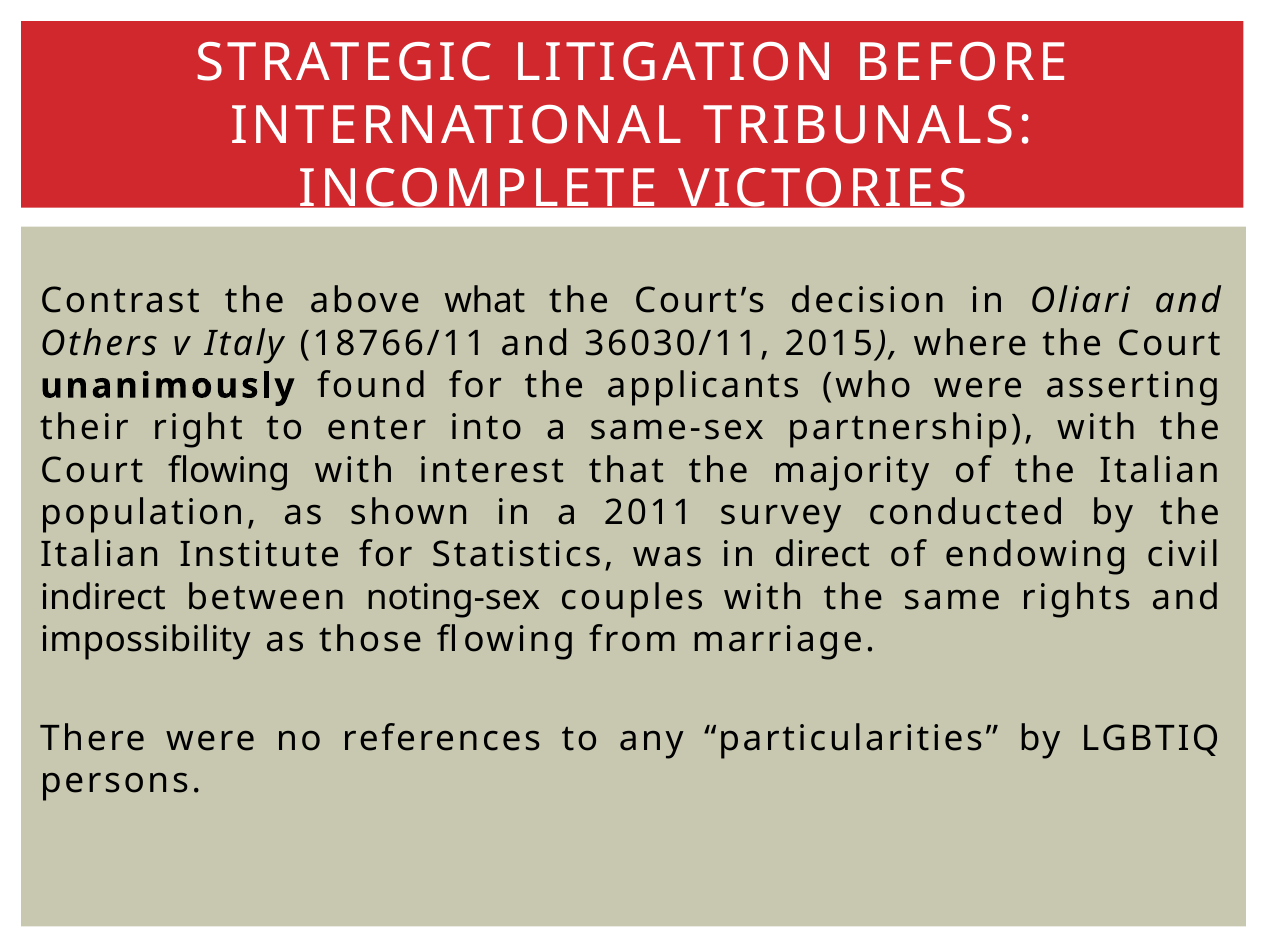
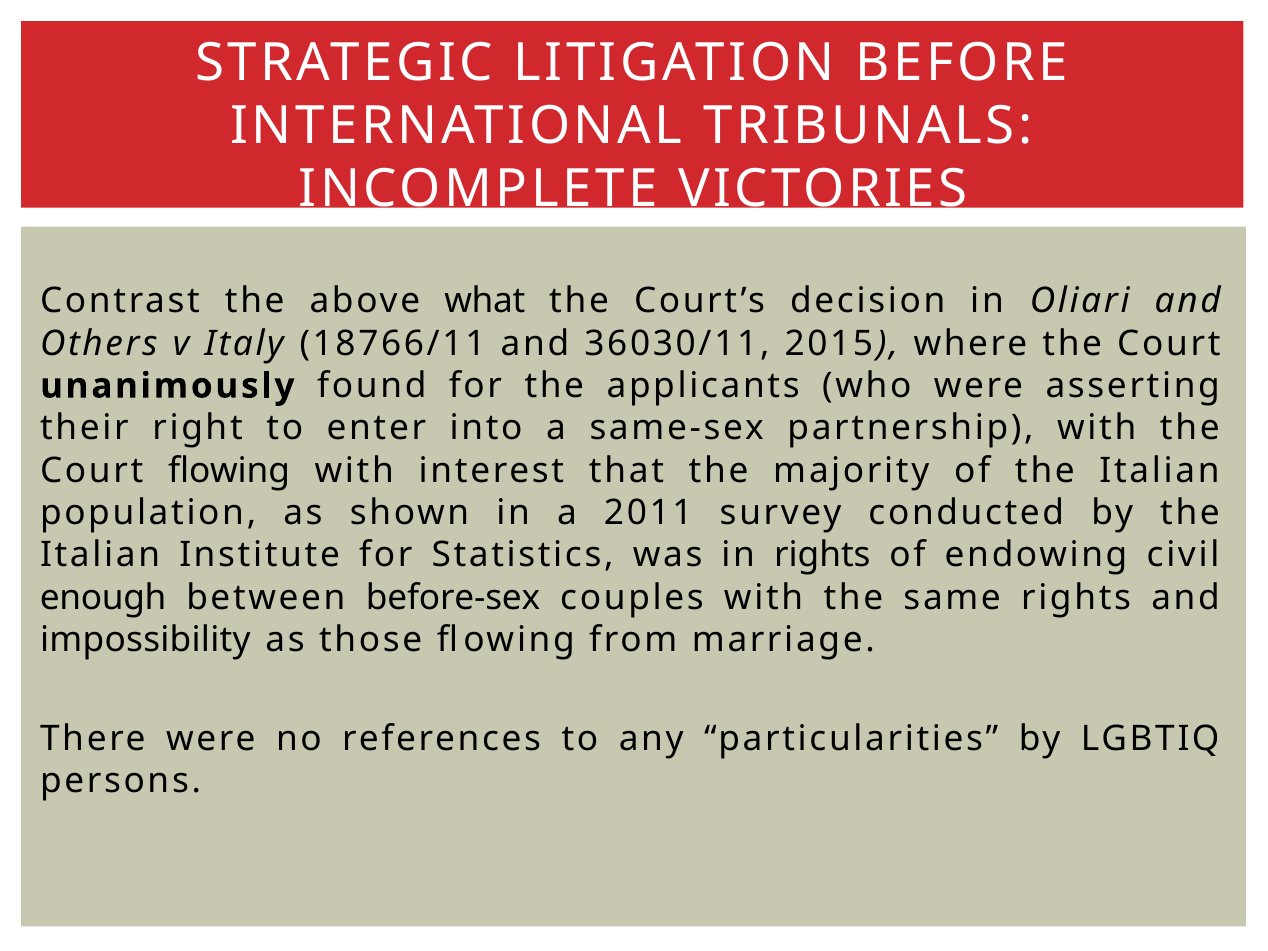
in direct: direct -> rights (822, 555)
indirect: indirect -> enough (103, 598)
noting-sex: noting-sex -> before-sex (453, 598)
